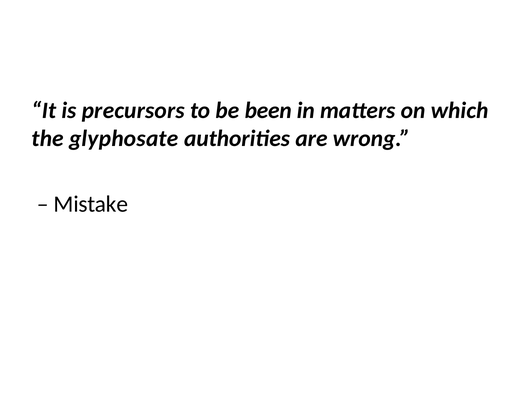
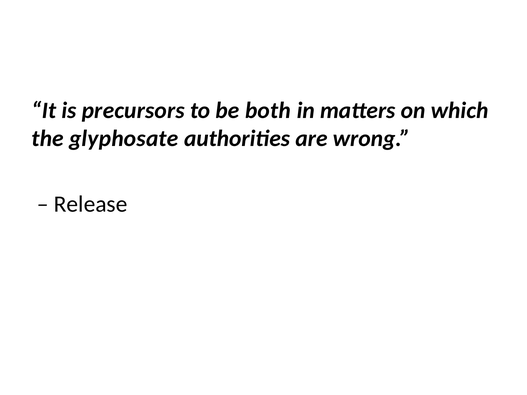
been: been -> both (268, 111)
Mistake: Mistake -> Release (91, 204)
